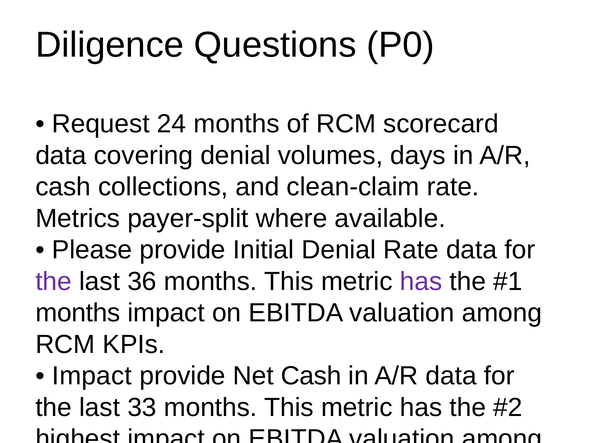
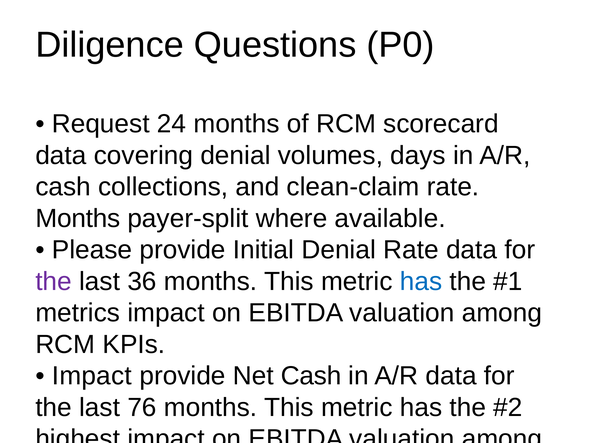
Metrics: Metrics -> Months (78, 219)
has colour: purple -> blue (421, 282)
months: months -> metrics (78, 313)
33: 33 -> 76 (142, 408)
